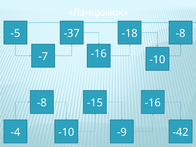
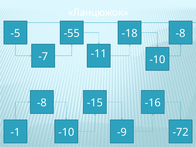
-37: -37 -> -55 (72, 33)
-16: -16 -> -11 (99, 54)
-4: -4 -> -1 (15, 132)
-42: -42 -> -72 (181, 132)
